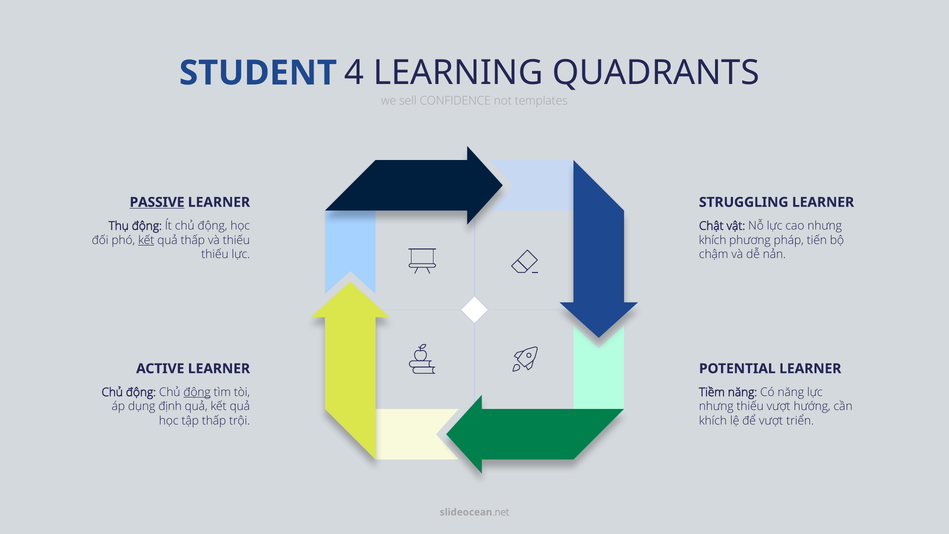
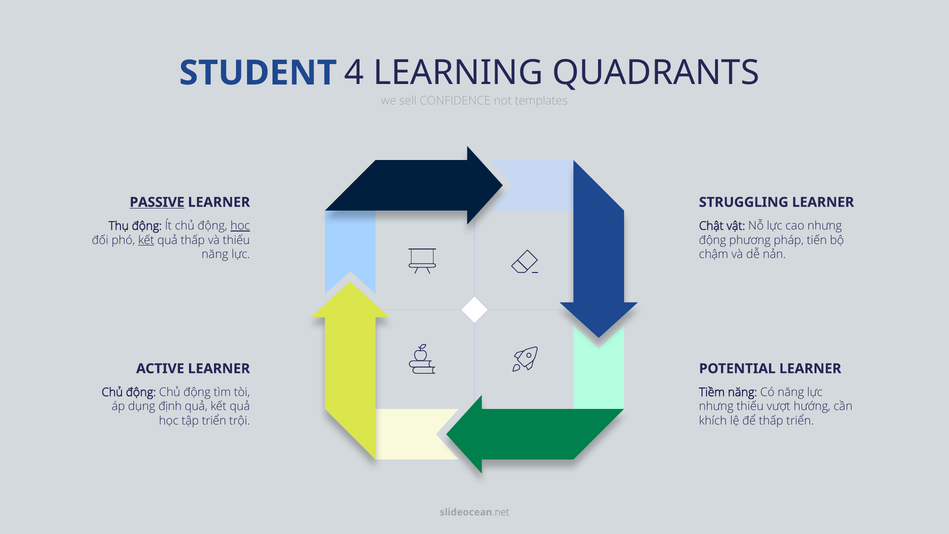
học underline: none -> present (240, 226)
khích: khích -> động (713, 240)
thiếu: thiếu -> năng (215, 254)
động underline: present -> none (197, 392)
tập thấp: thấp -> triển (214, 421)
để vượt: vượt -> thấp (771, 421)
